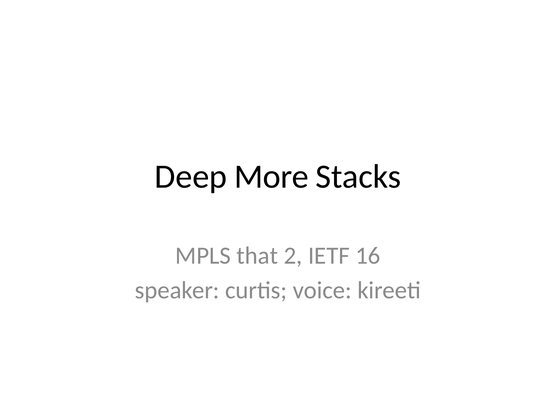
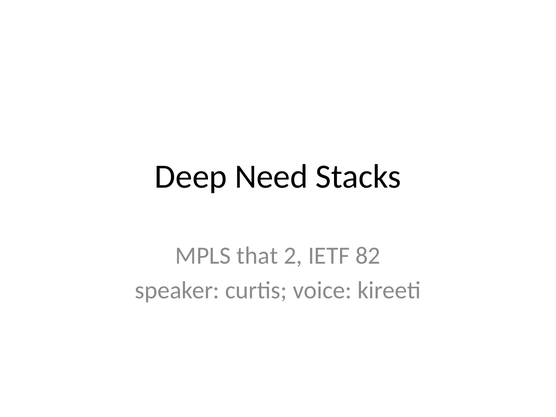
More: More -> Need (271, 177)
16: 16 -> 82 (368, 256)
